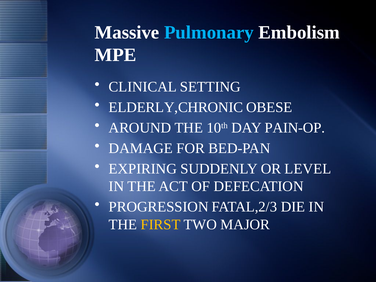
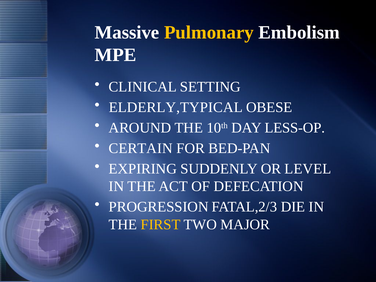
Pulmonary colour: light blue -> yellow (209, 32)
ELDERLY,CHRONIC: ELDERLY,CHRONIC -> ELDERLY,TYPICAL (176, 107)
PAIN-OP: PAIN-OP -> LESS-OP (295, 128)
DAMAGE: DAMAGE -> CERTAIN (141, 148)
